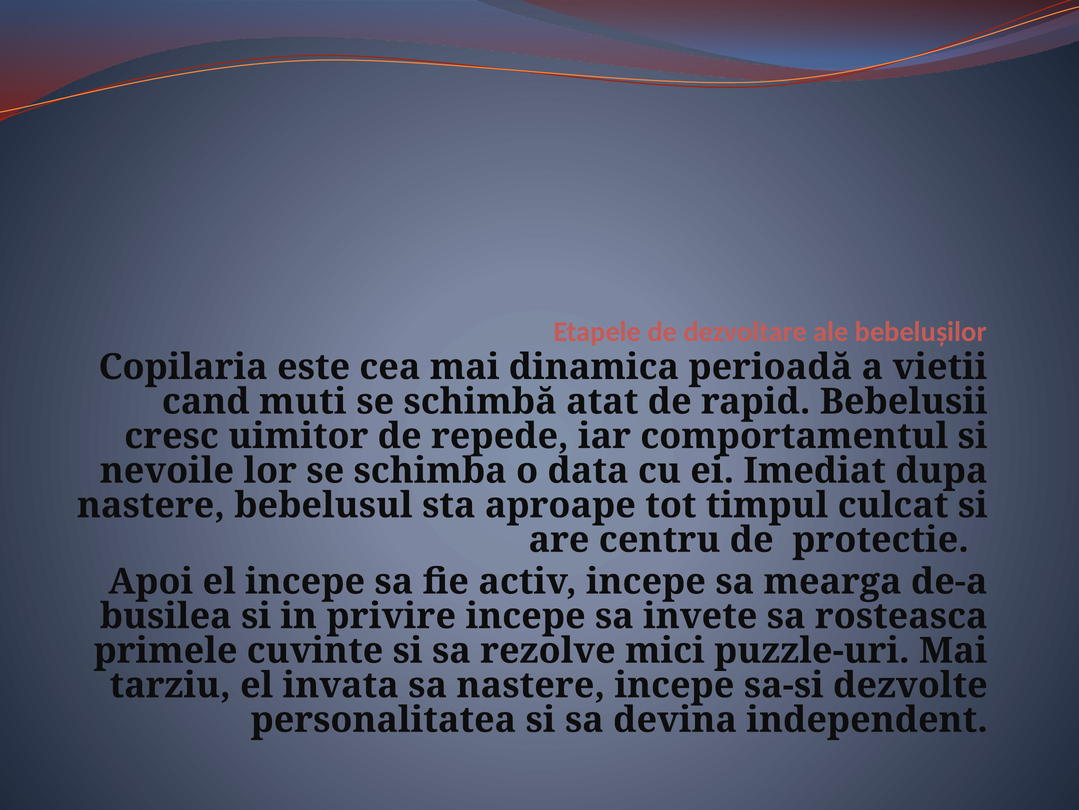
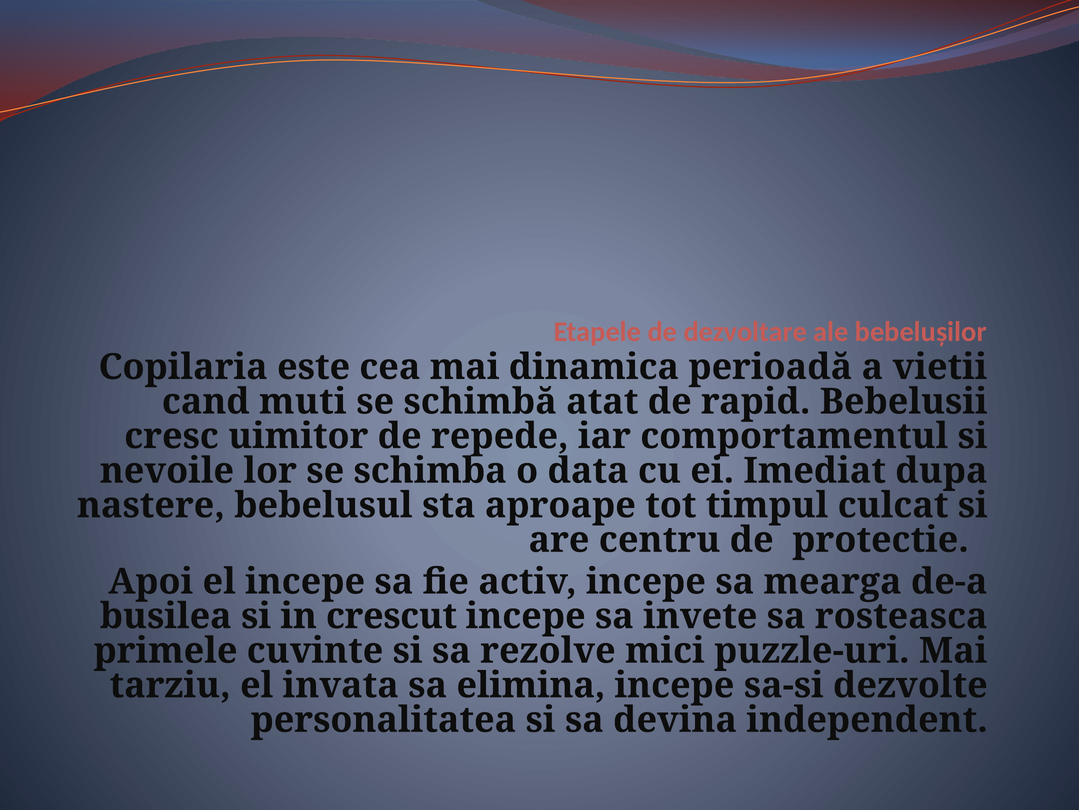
privire: privire -> crescut (392, 616)
sa nastere: nastere -> elimina (531, 685)
